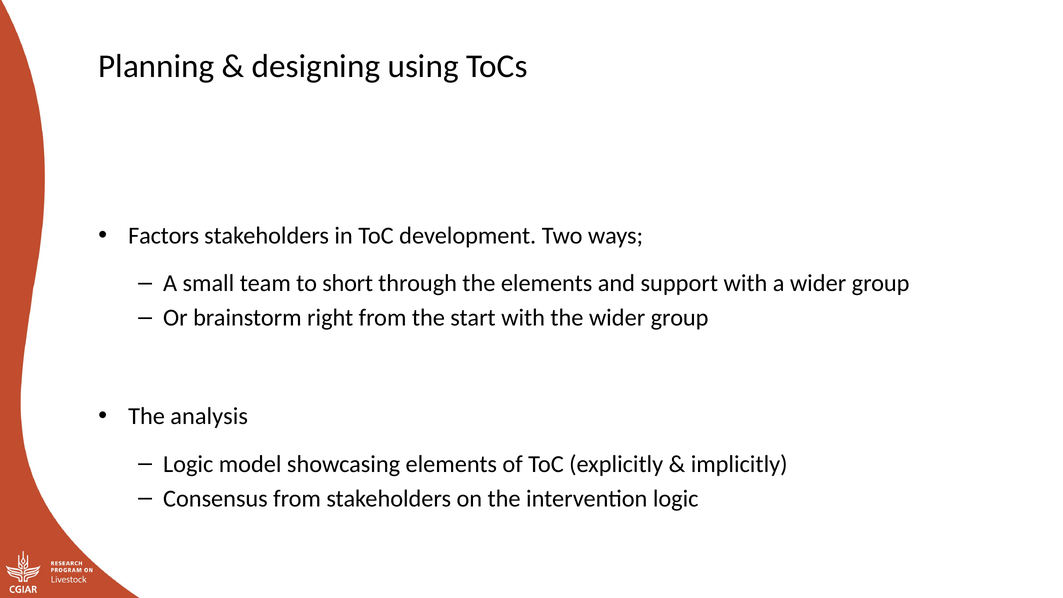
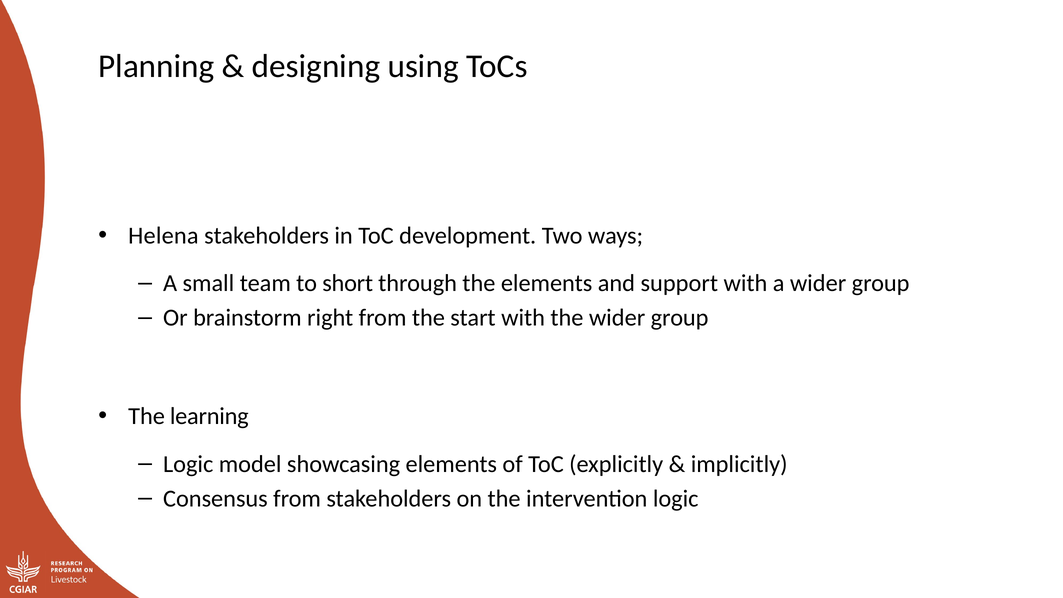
Factors: Factors -> Helena (163, 236)
analysis: analysis -> learning (209, 416)
